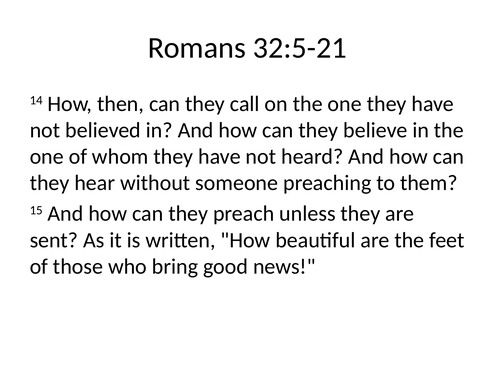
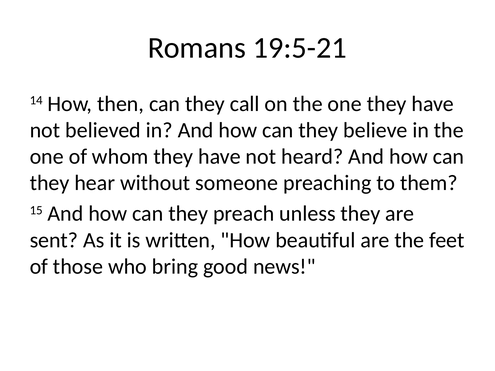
32:5-21: 32:5-21 -> 19:5-21 (300, 48)
